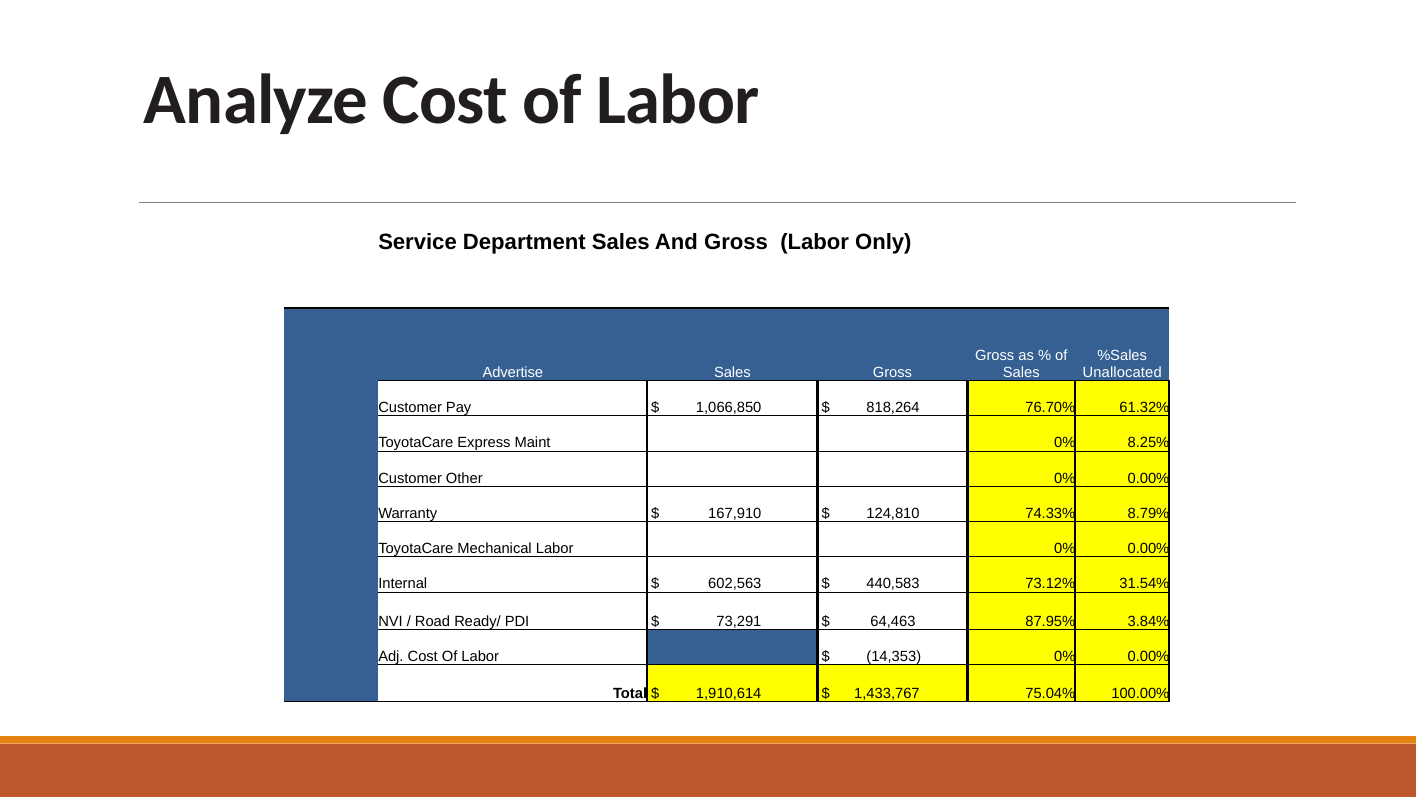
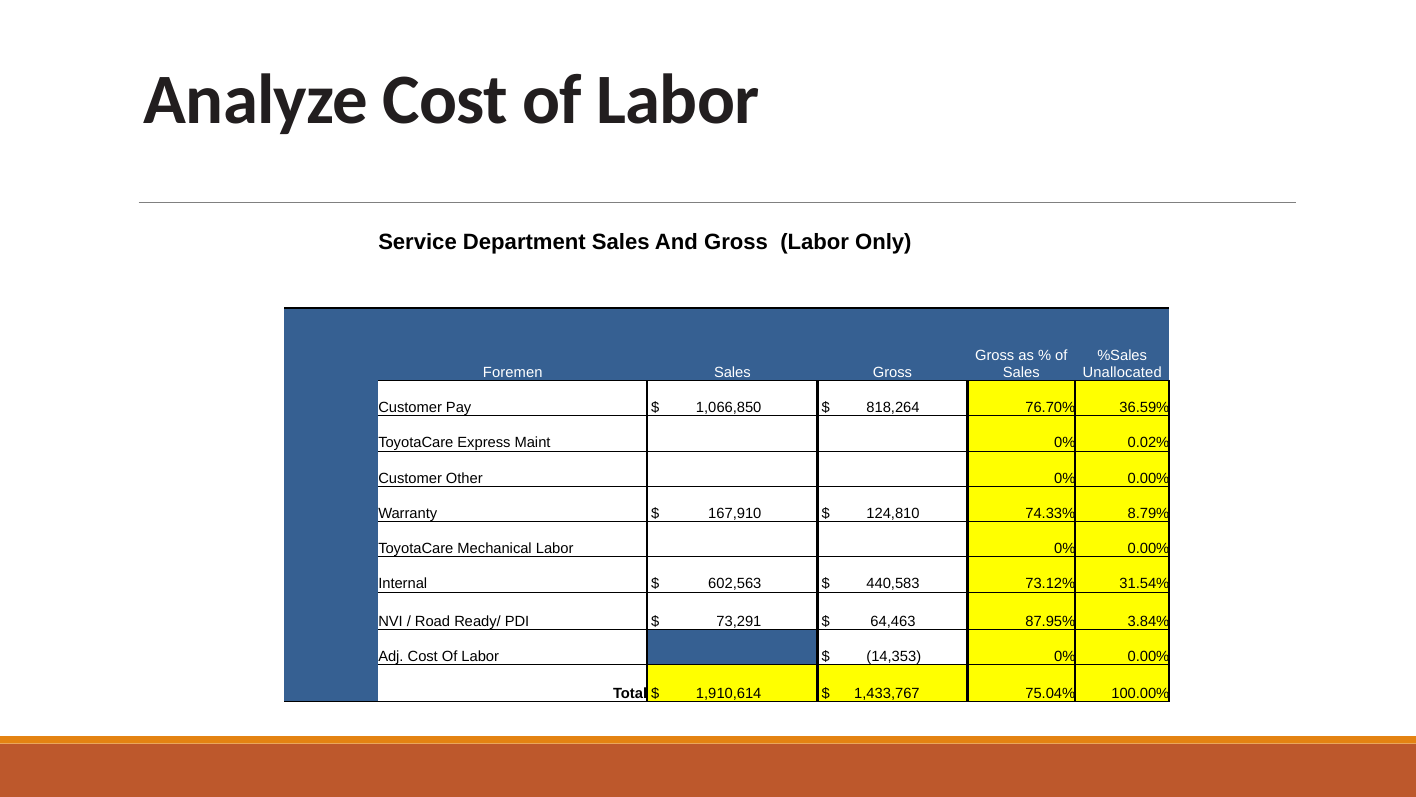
Advertise: Advertise -> Foremen (513, 372)
61.32%: 61.32% -> 36.59% (1144, 407)
8.25%: 8.25% -> 0.02% (1148, 443)
